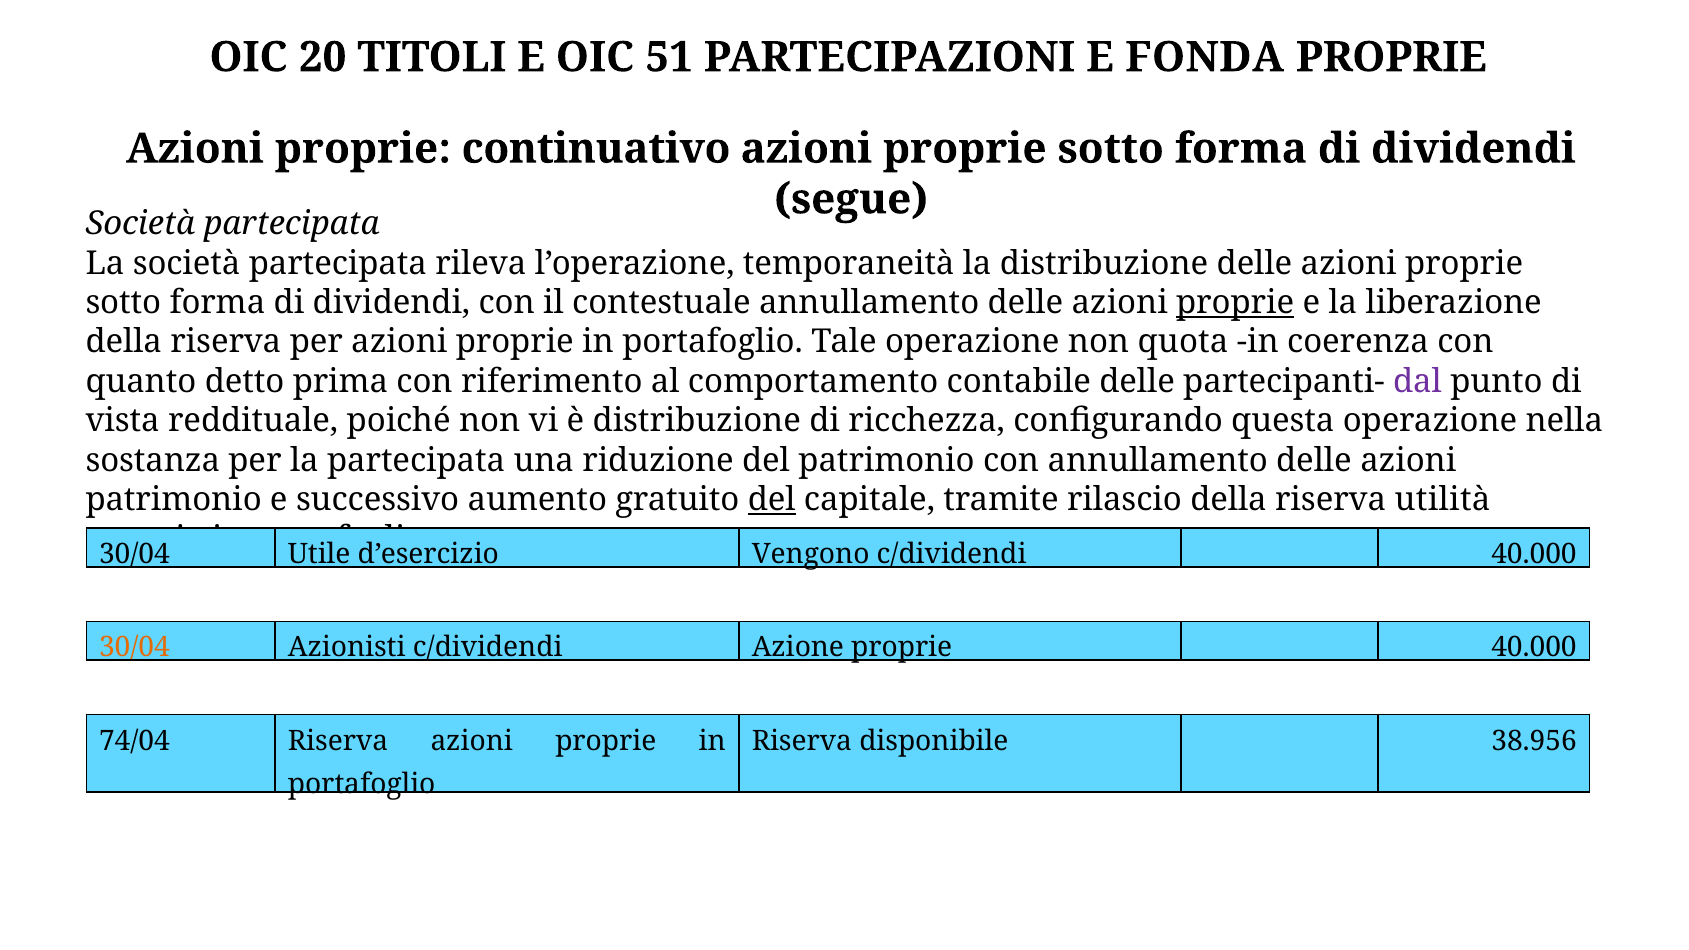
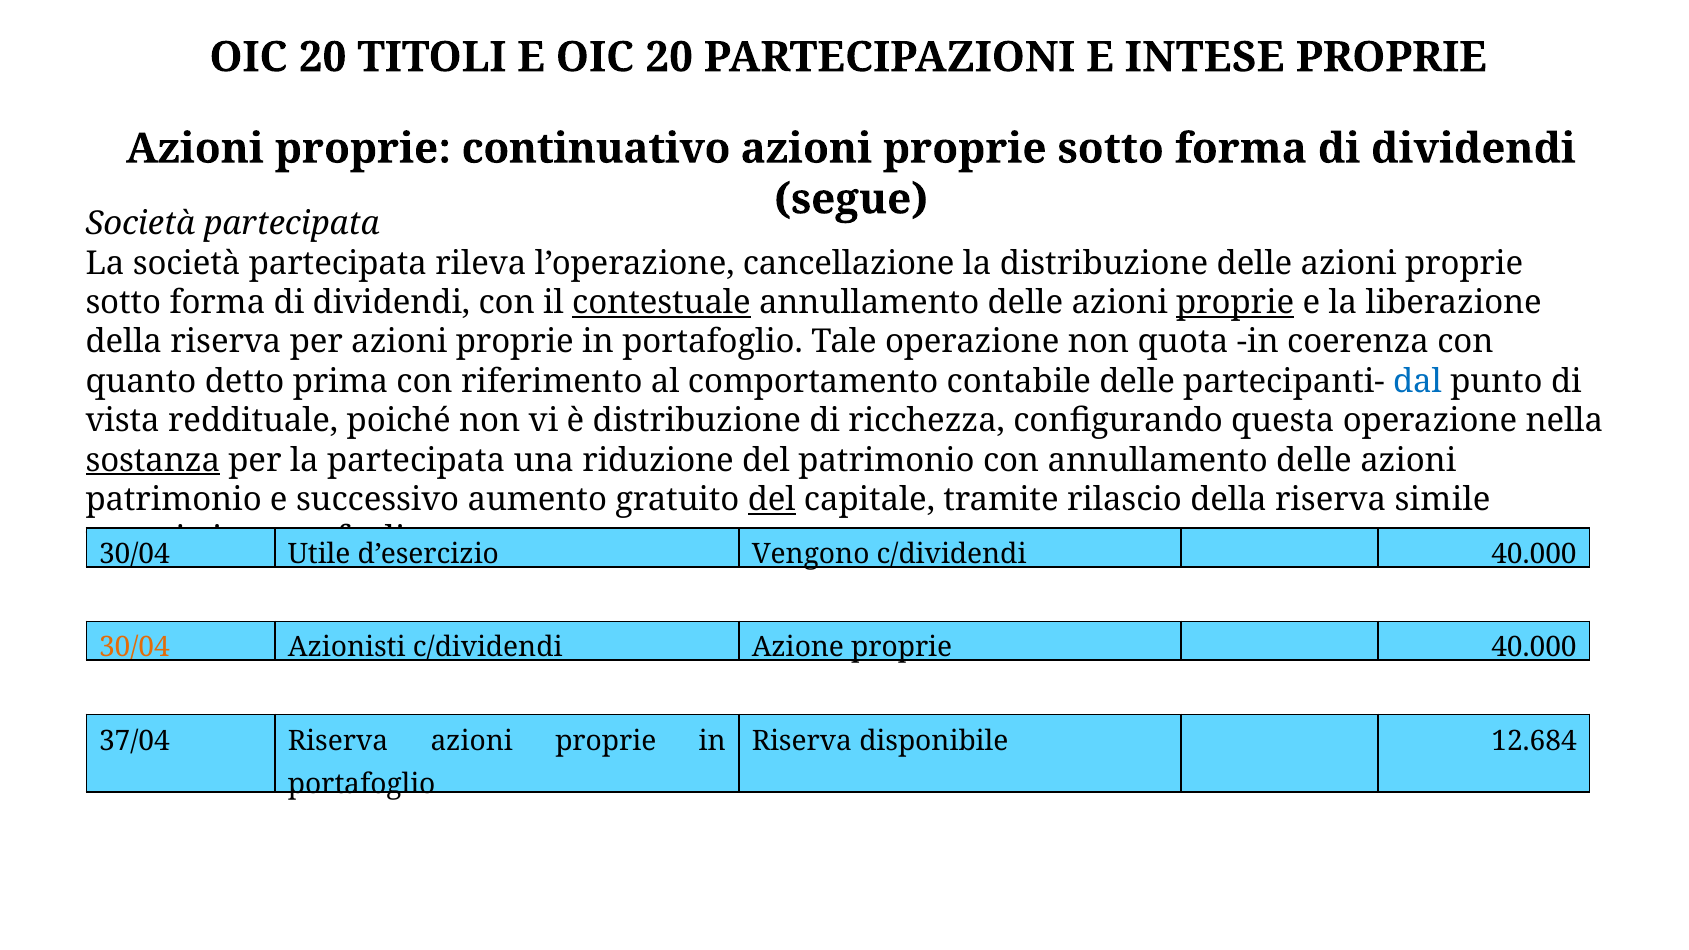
E OIC 51: 51 -> 20 (669, 57)
FONDA: FONDA -> INTESE (1205, 57)
temporaneità: temporaneità -> cancellazione (849, 263)
contestuale underline: none -> present (661, 303)
dal colour: purple -> blue (1417, 381)
sostanza underline: none -> present (153, 460)
utilità: utilità -> simile (1443, 500)
74/04: 74/04 -> 37/04 (134, 741)
38.956: 38.956 -> 12.684 (1534, 741)
